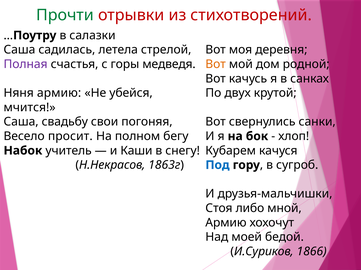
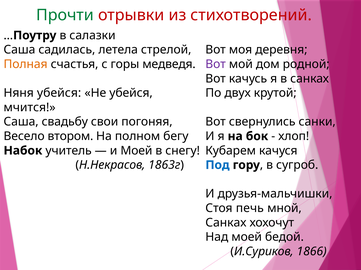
Полная colour: purple -> orange (26, 64)
Вот colour: orange -> purple (216, 64)
Няня армию: армию -> убейся (59, 93)
просит: просит -> втором (70, 137)
и Каши: Каши -> Моей (136, 151)
либо: либо -> печь (250, 209)
Армию: Армию -> Санках (226, 223)
